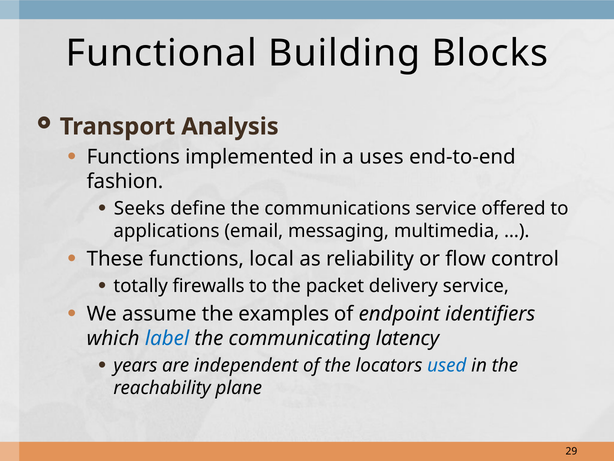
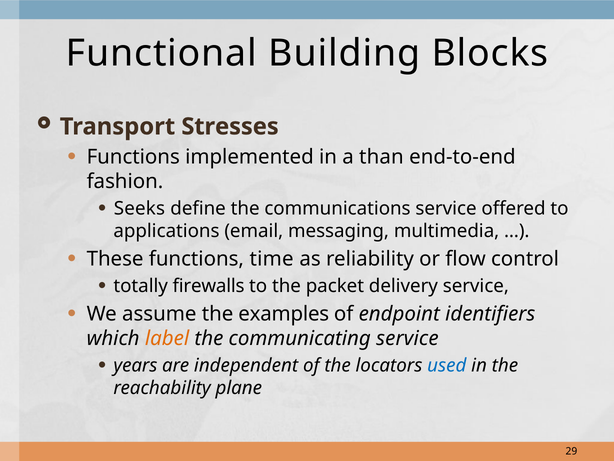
Analysis: Analysis -> Stresses (230, 126)
uses: uses -> than (381, 157)
local: local -> time (272, 259)
label colour: blue -> orange (167, 338)
communicating latency: latency -> service (407, 338)
